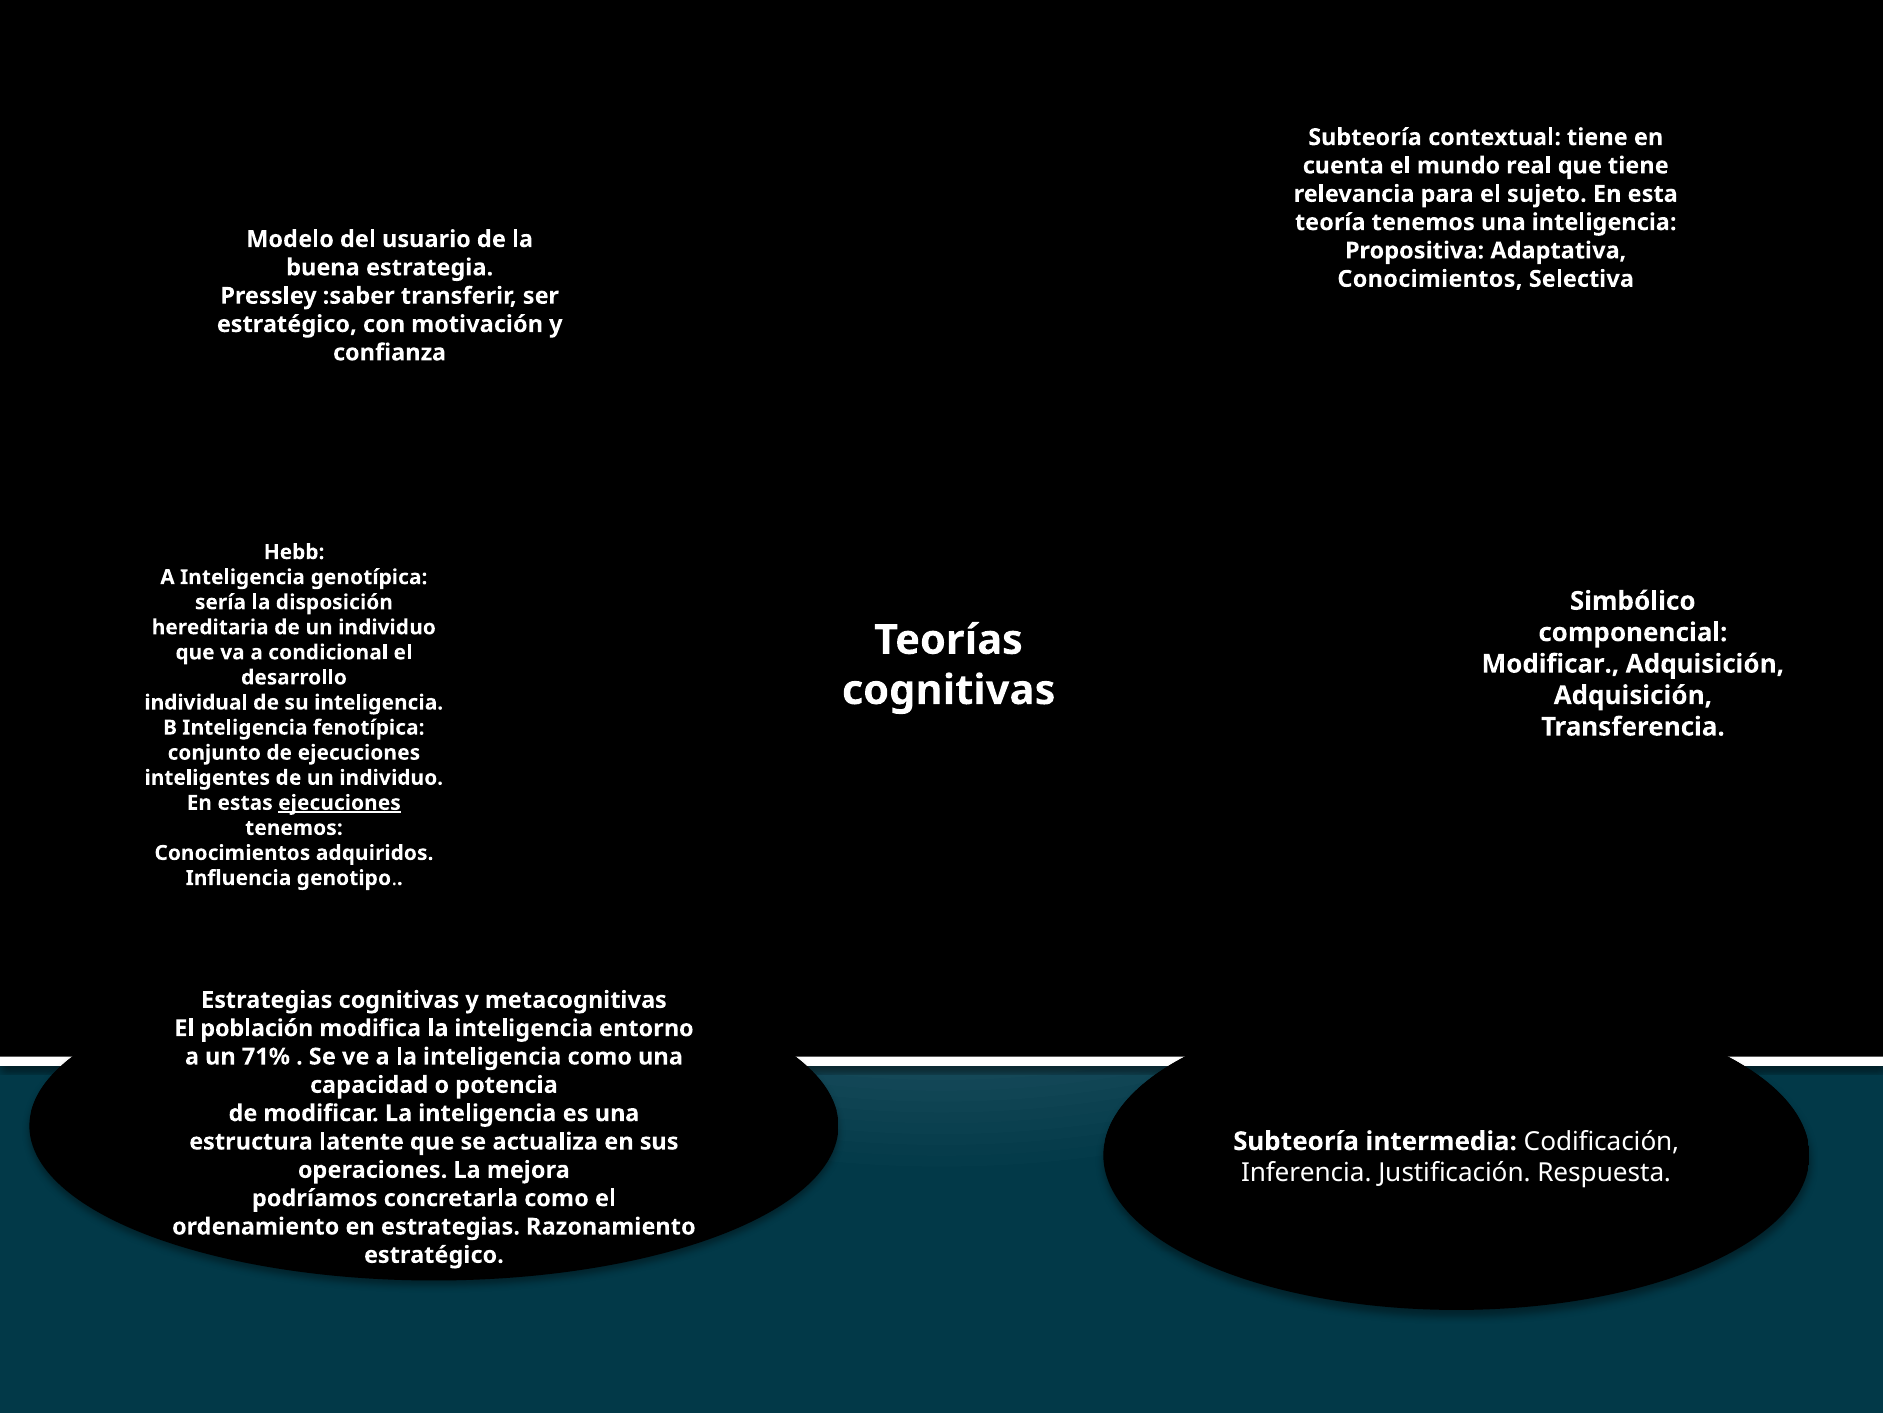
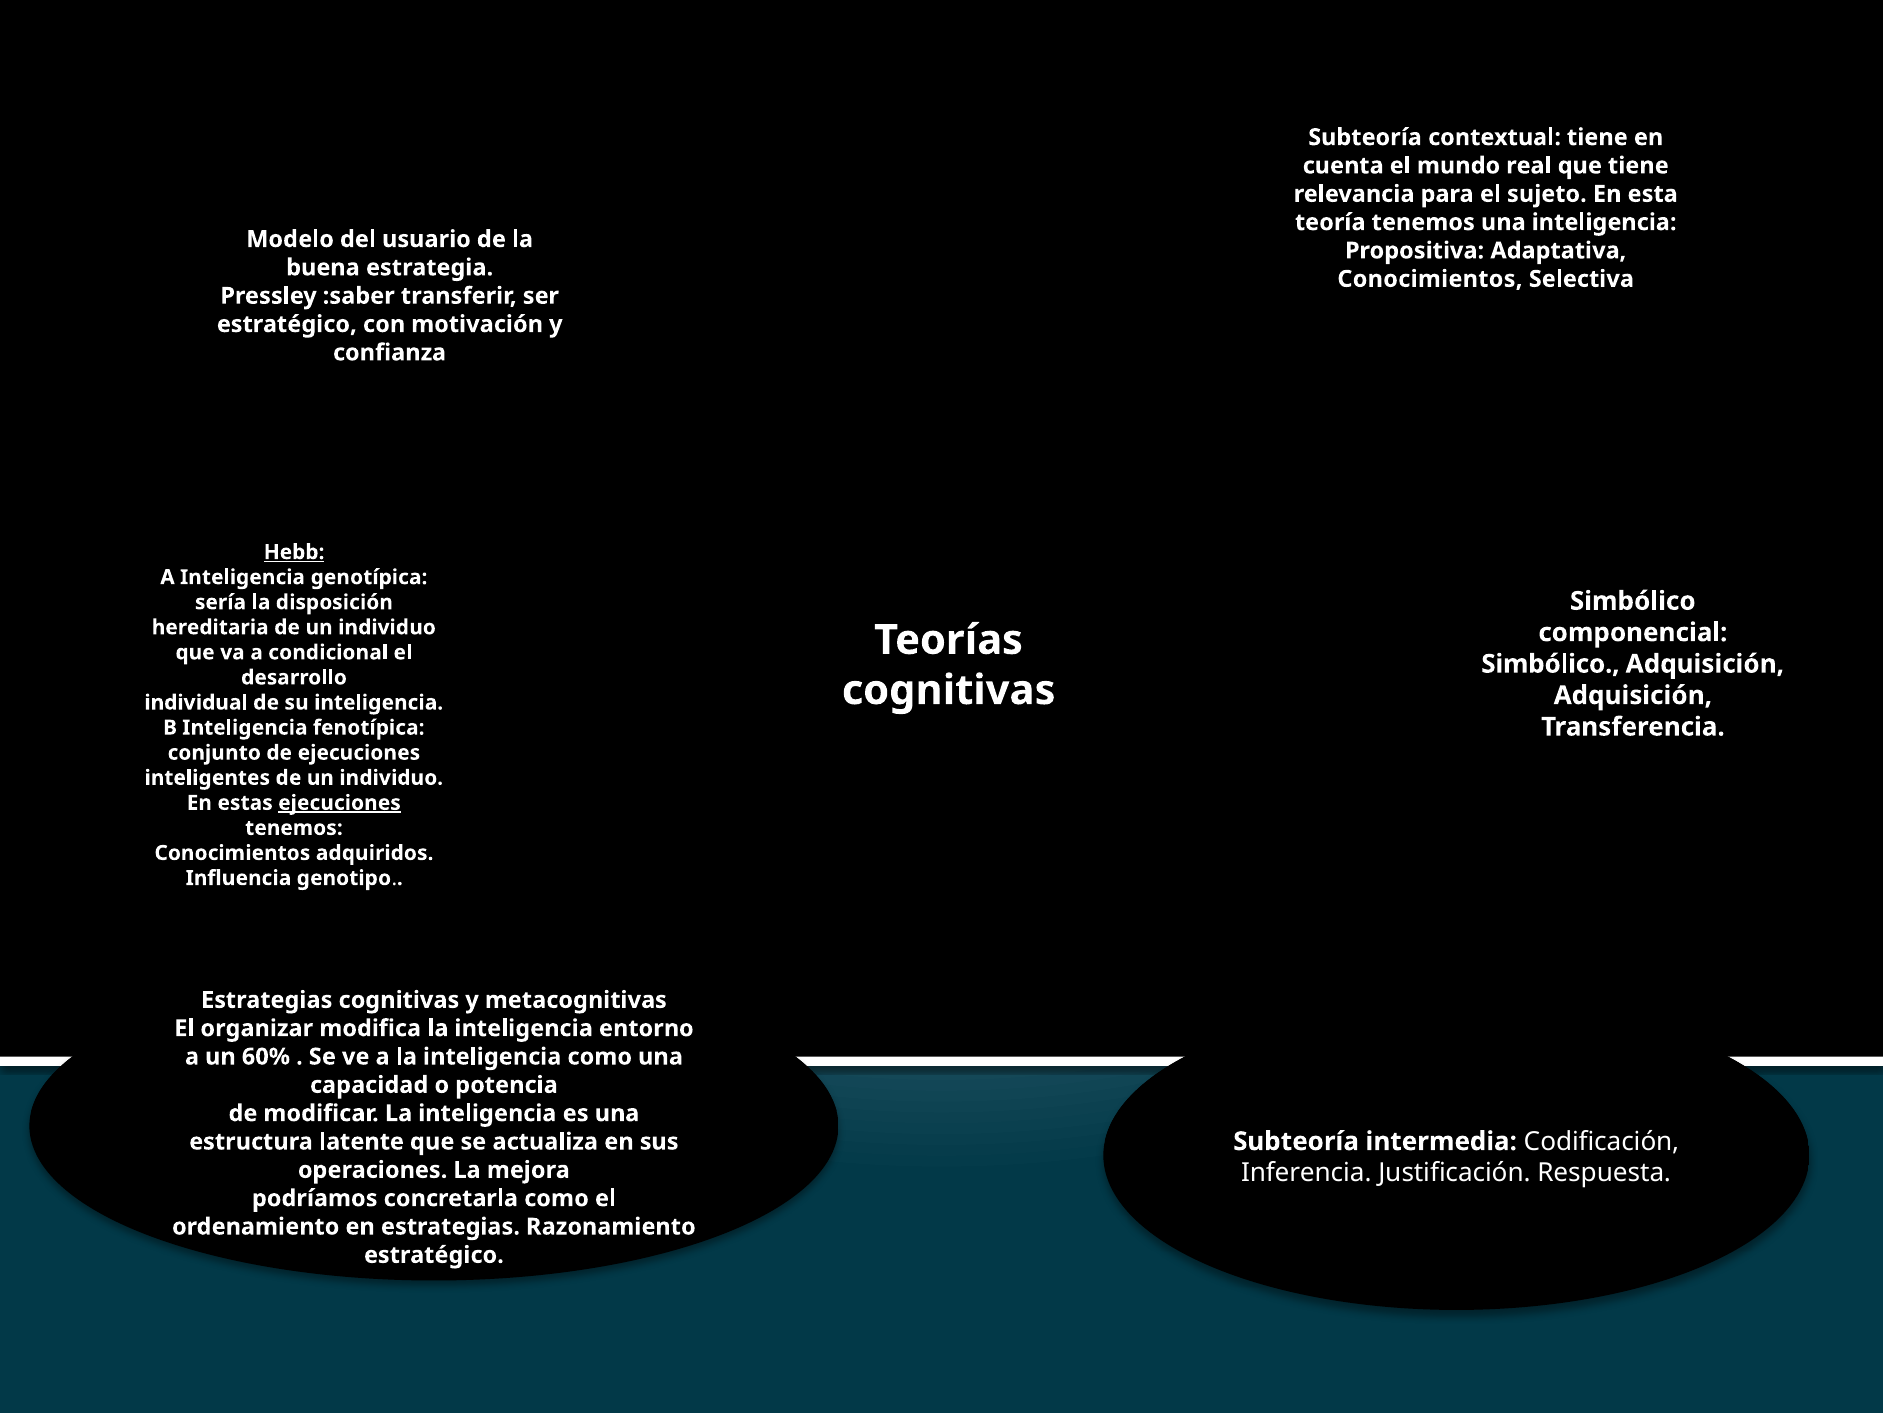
Hebb underline: none -> present (294, 552)
Modificar: Modificar -> Simbólico (1550, 664)
población: población -> organizar (257, 1028)
71%: 71% -> 60% (266, 1056)
